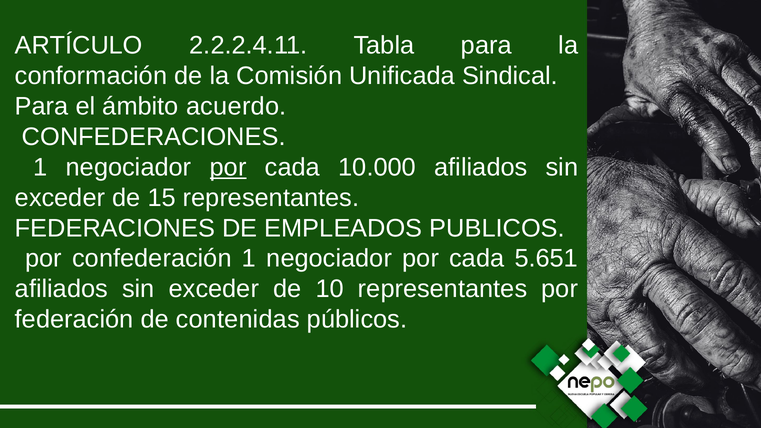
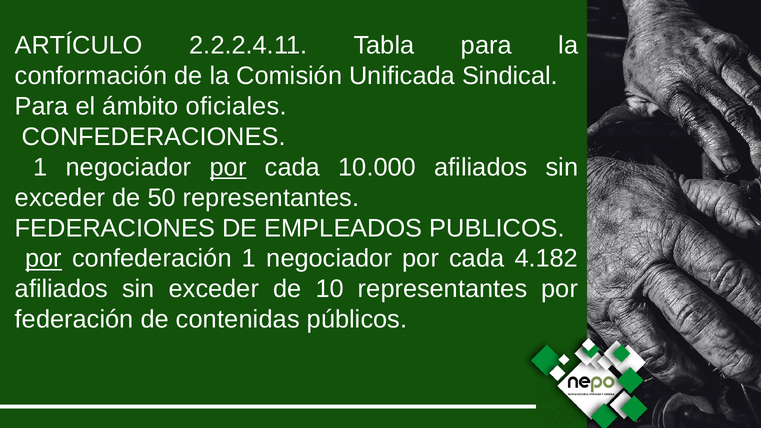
acuerdo: acuerdo -> oficiales (236, 106)
15: 15 -> 50 (162, 198)
por underline: none -> present (44, 259)
5.651: 5.651 -> 4.182 (546, 259)
